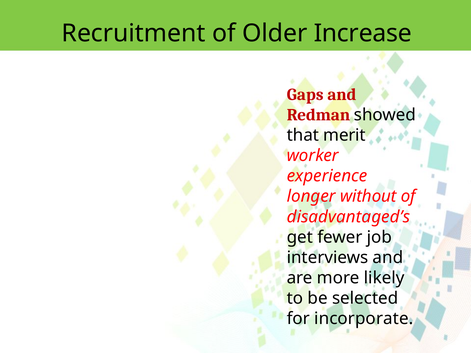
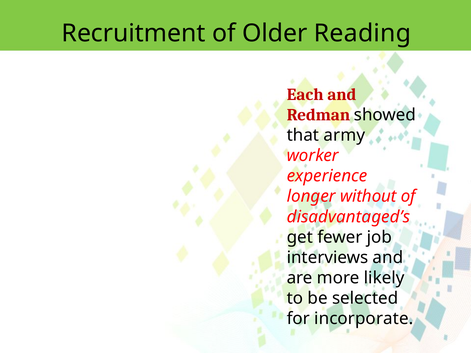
Increase: Increase -> Reading (363, 33)
Gaps: Gaps -> Each (305, 95)
merit: merit -> army (344, 135)
